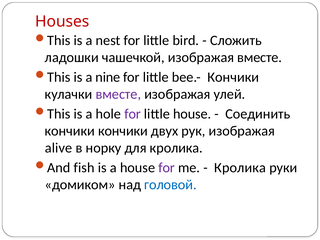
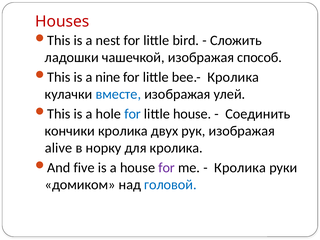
изображая вместе: вместе -> способ (260, 57)
bee.- Кончики: Кончики -> Кролика (233, 77)
вместе colour: purple -> blue (118, 94)
for colour: purple -> blue (133, 114)
кончики кончики: кончики -> кролика (123, 131)
fish: fish -> five (84, 168)
